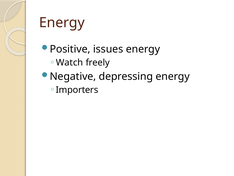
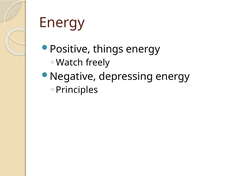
issues: issues -> things (108, 49)
Importers: Importers -> Principles (77, 90)
